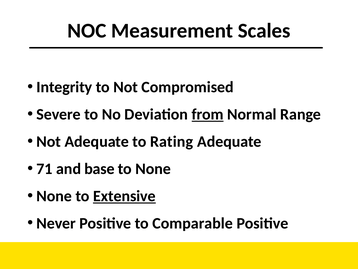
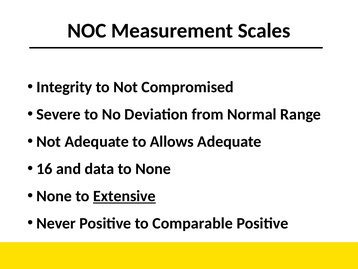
from underline: present -> none (208, 114)
Rating: Rating -> Allows (172, 141)
71: 71 -> 16 (44, 169)
base: base -> data (99, 169)
